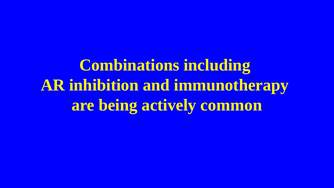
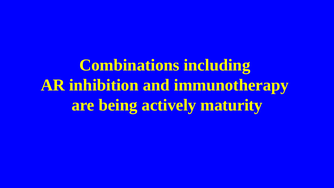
common: common -> maturity (231, 105)
